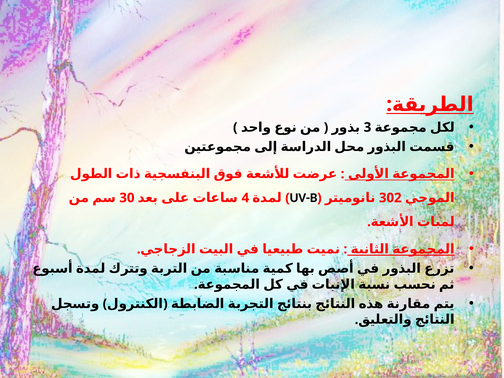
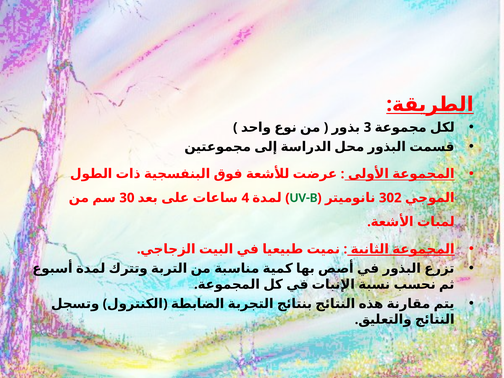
UV-B colour: black -> green (304, 198)
